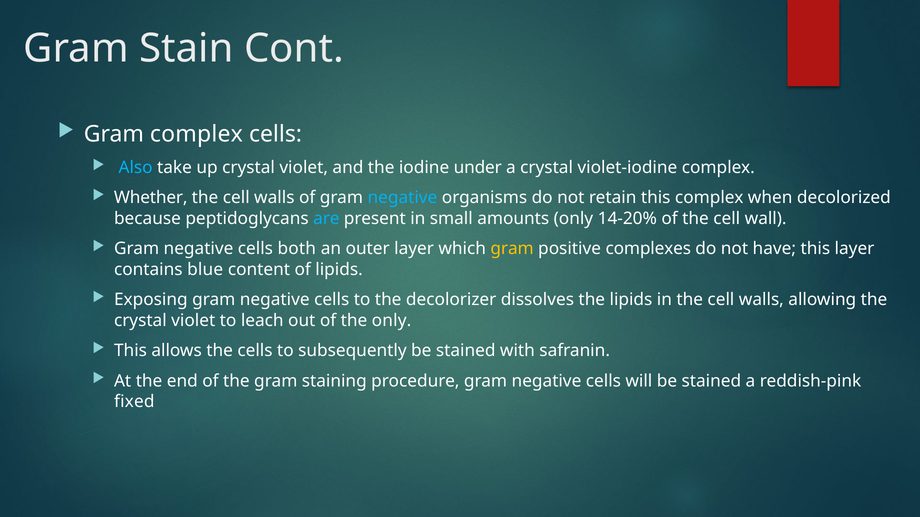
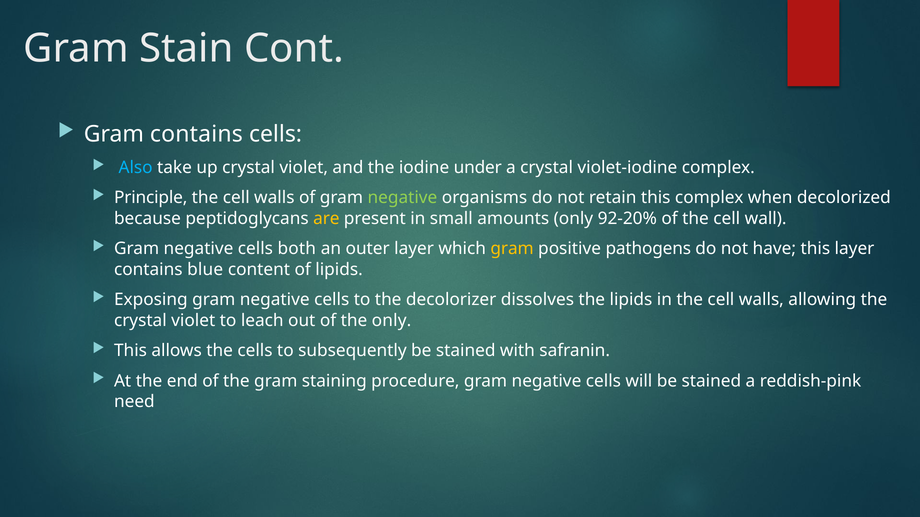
Gram complex: complex -> contains (196, 134)
Whether: Whether -> Principle (151, 198)
negative colour: light blue -> light green (402, 198)
are colour: light blue -> yellow (326, 219)
14-20%: 14-20% -> 92-20% (627, 219)
complexes: complexes -> pathogens (648, 249)
fixed: fixed -> need (134, 402)
